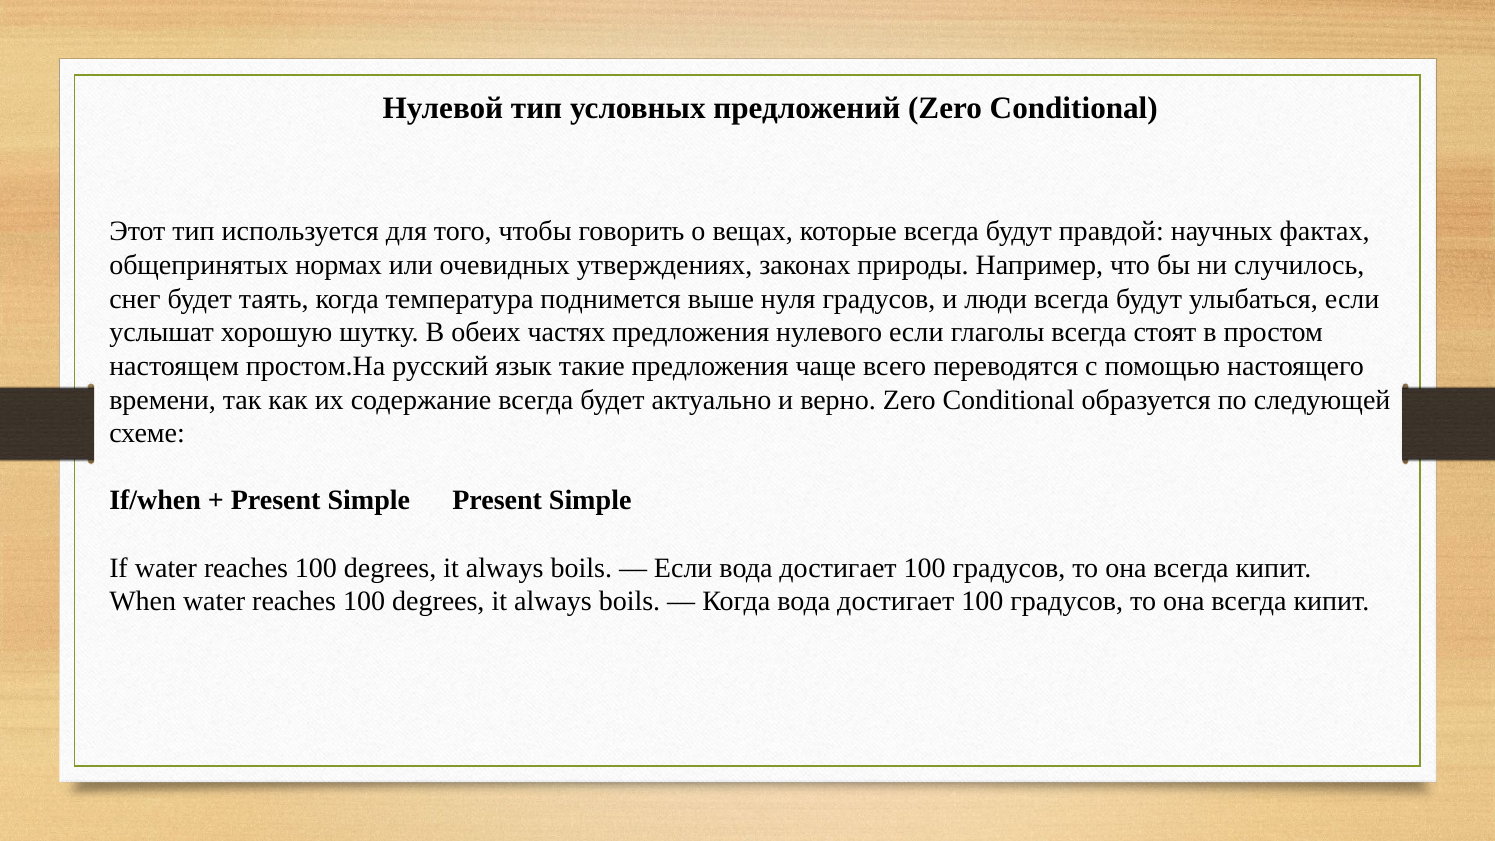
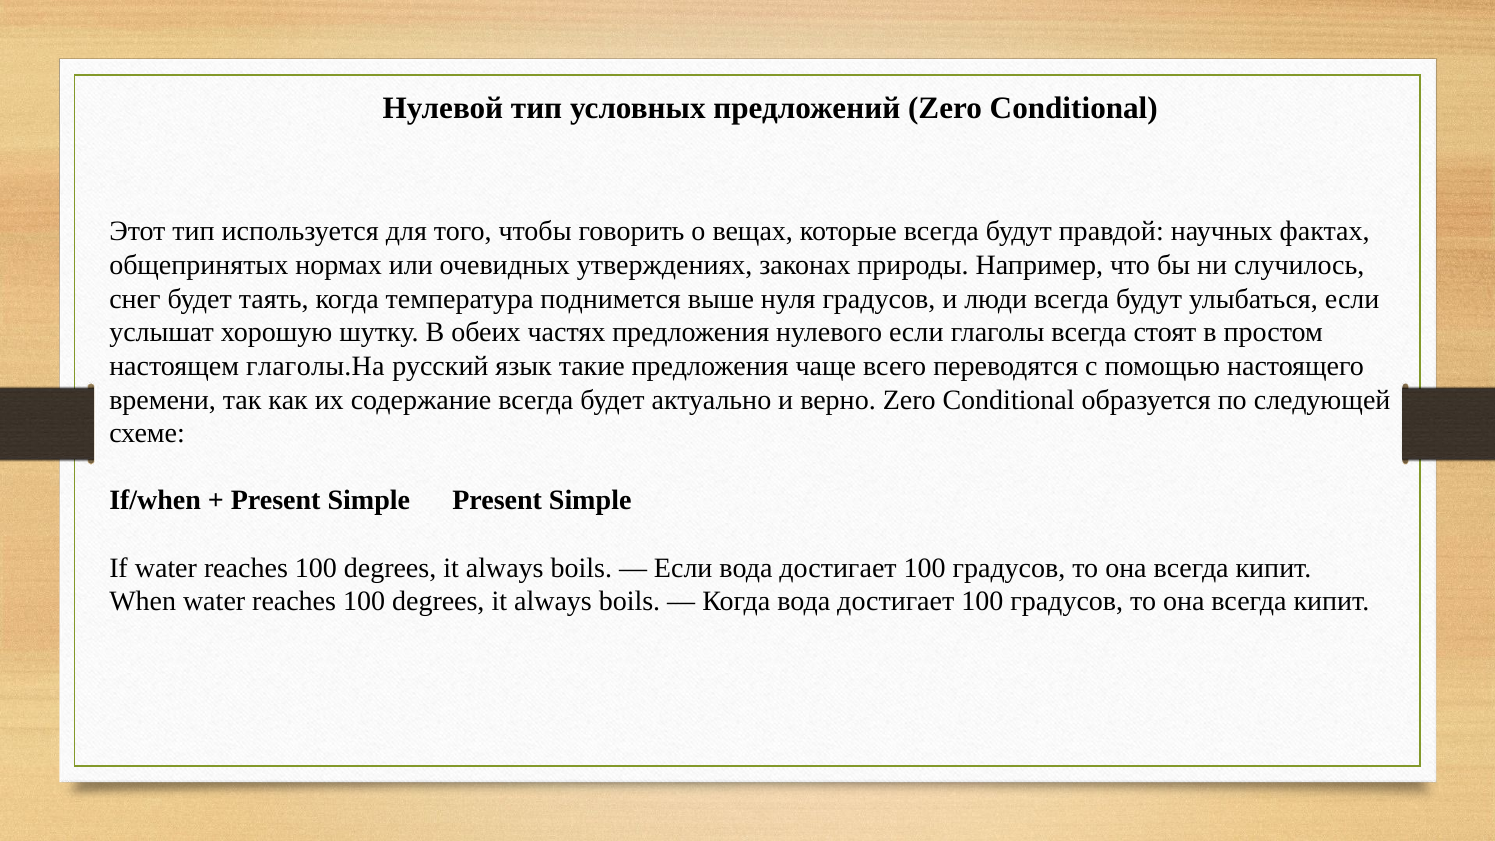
простом.На: простом.На -> глаголы.На (315, 366)
